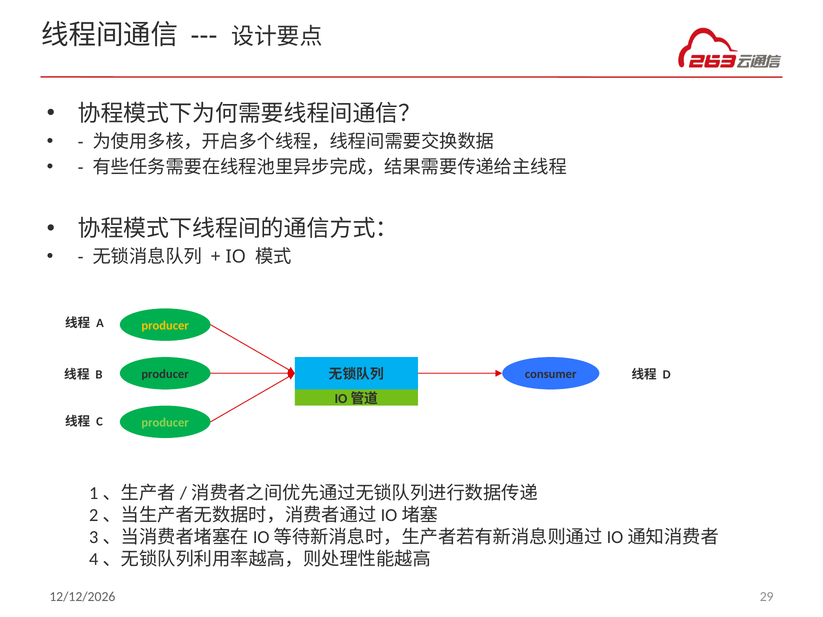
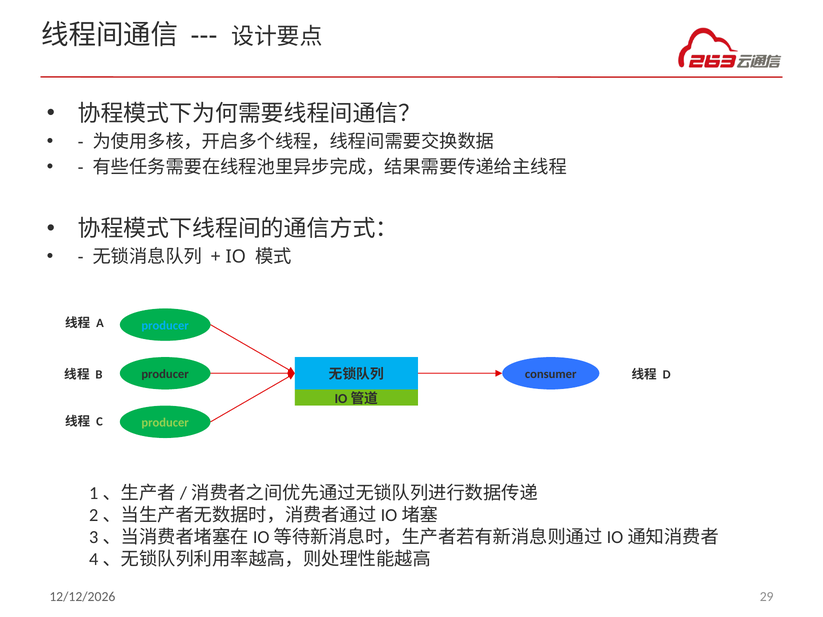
producer colour: yellow -> light blue (165, 326)
